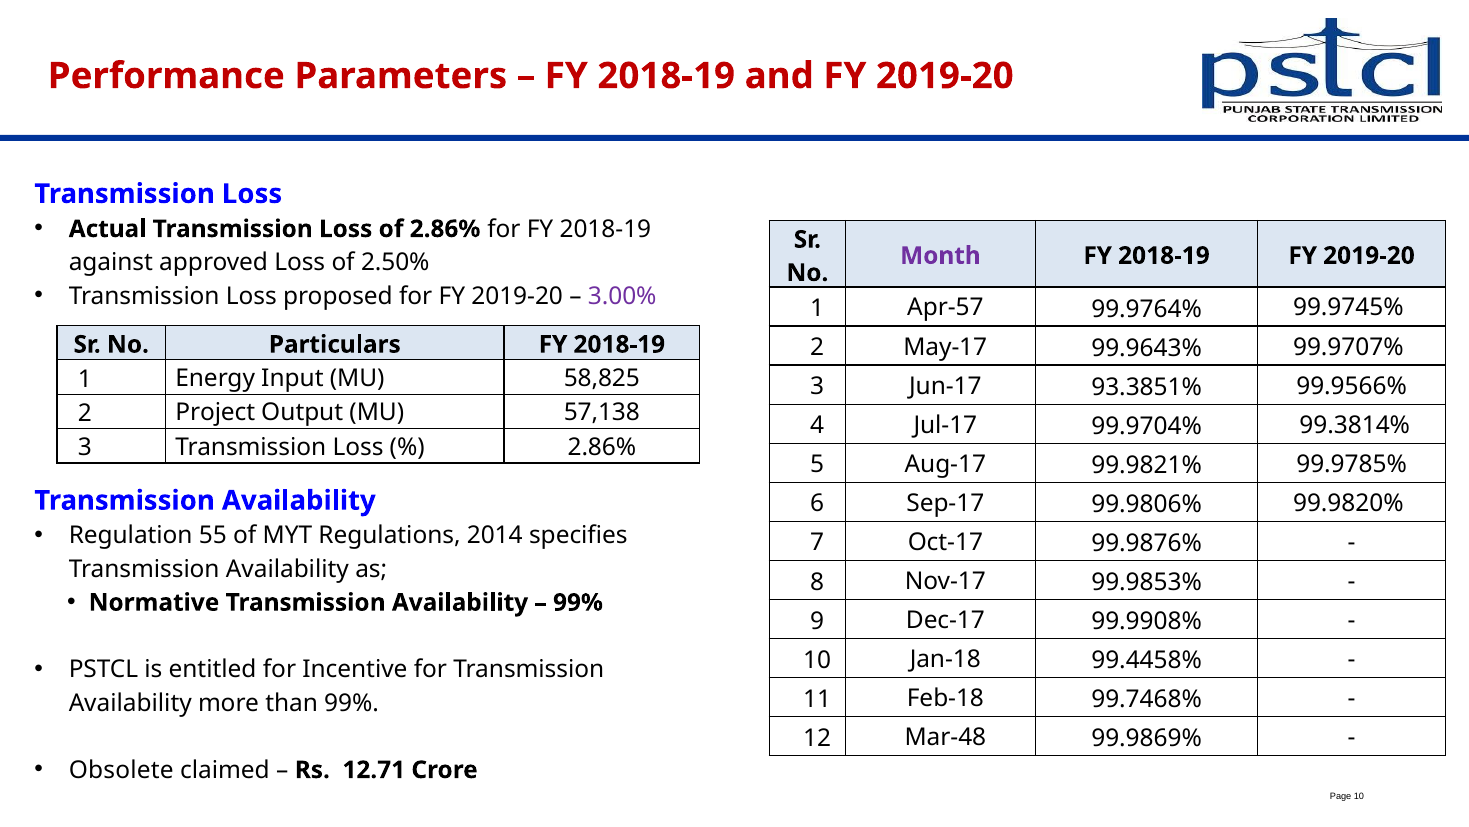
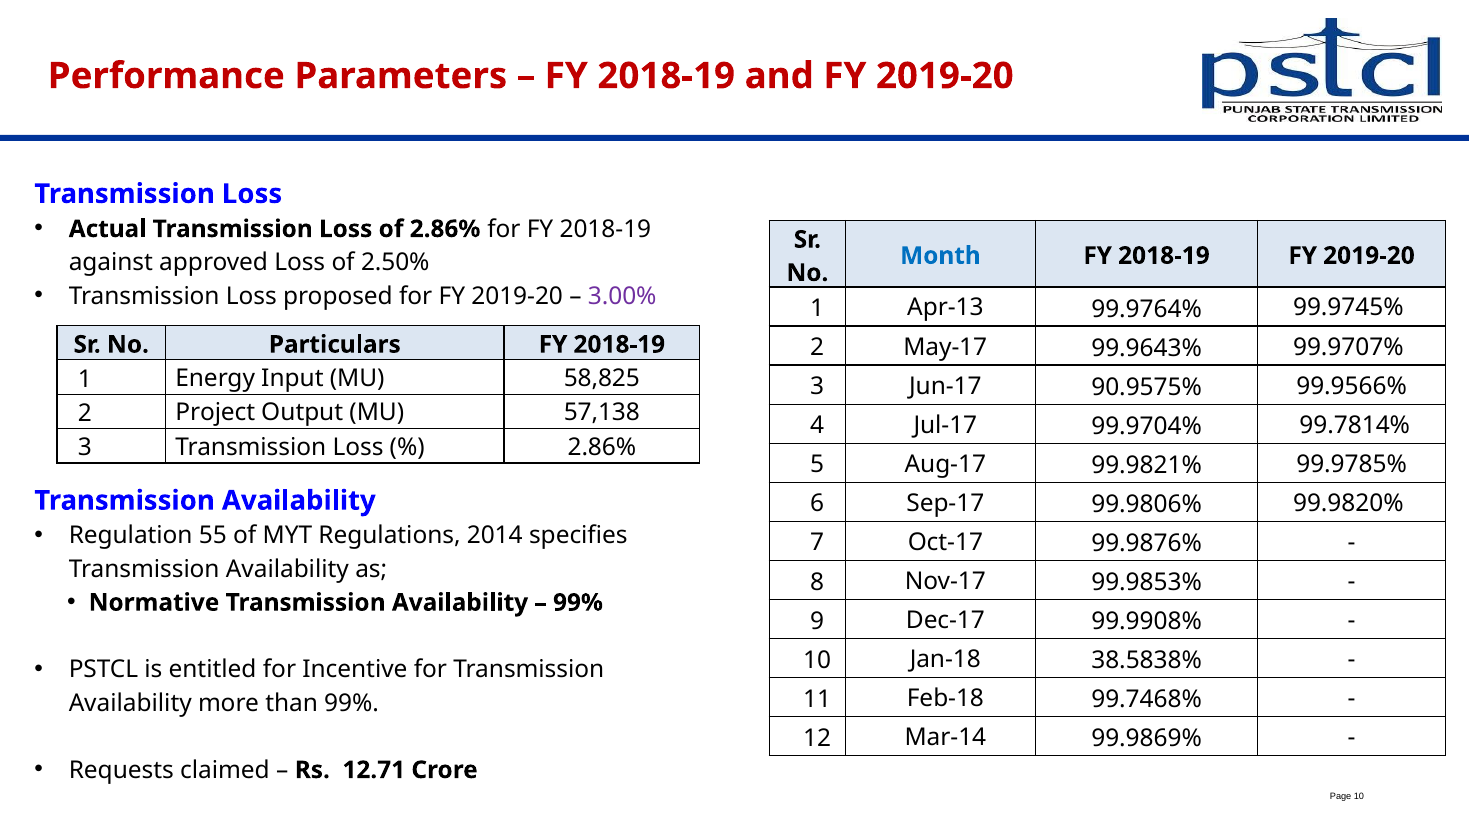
Month colour: purple -> blue (940, 255)
Apr-57: Apr-57 -> Apr-13 (945, 308)
93.3851%: 93.3851% -> 90.9575% (1147, 387)
99.3814%: 99.3814% -> 99.7814% (1355, 425)
99.4458%: 99.4458% -> 38.5838% (1147, 660)
Mar-48: Mar-48 -> Mar-14 (945, 737)
Obsolete: Obsolete -> Requests (121, 769)
